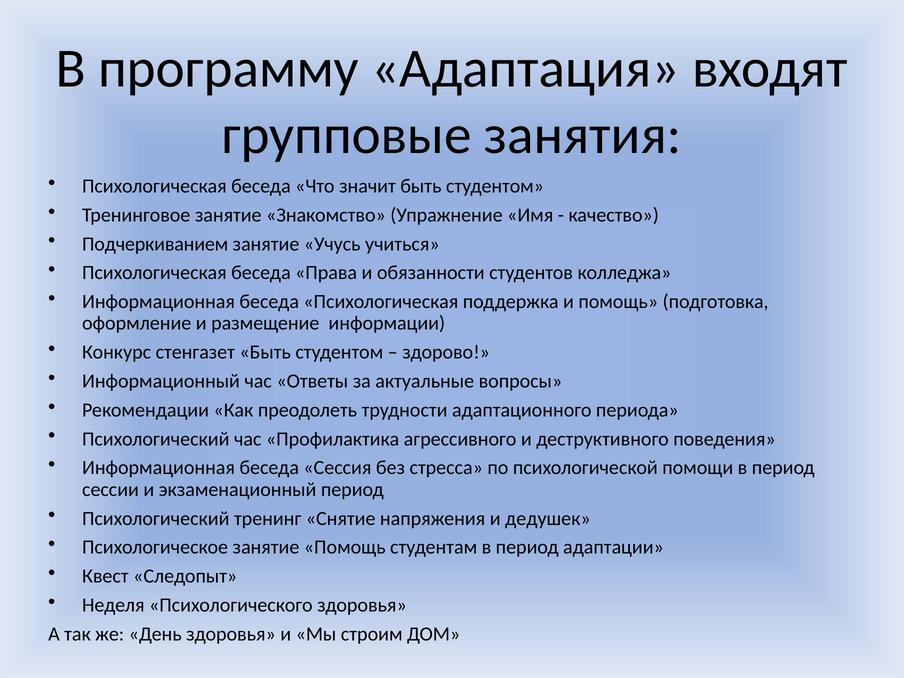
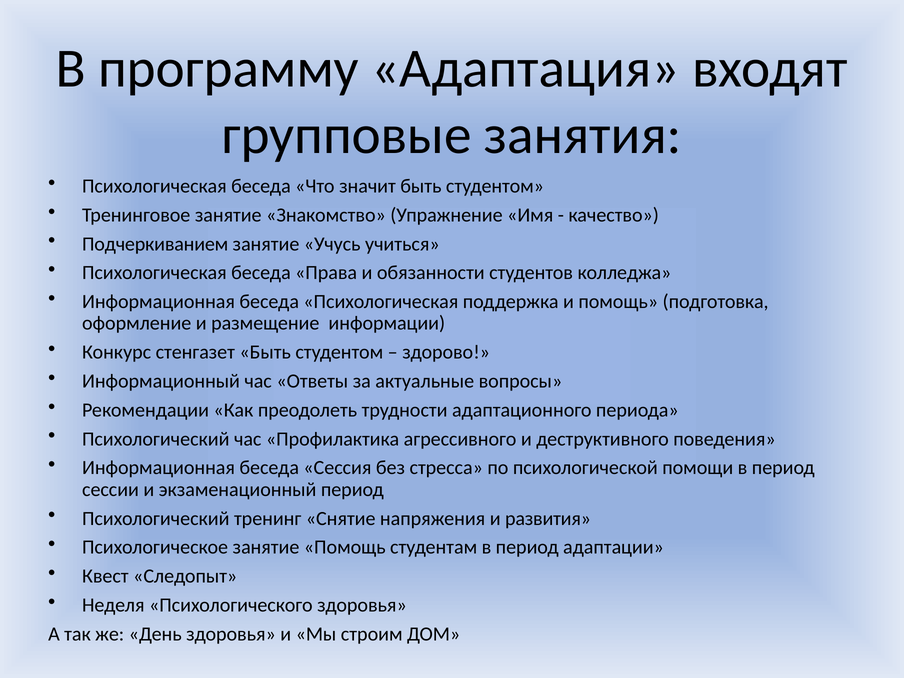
дедушек: дедушек -> развития (548, 518)
